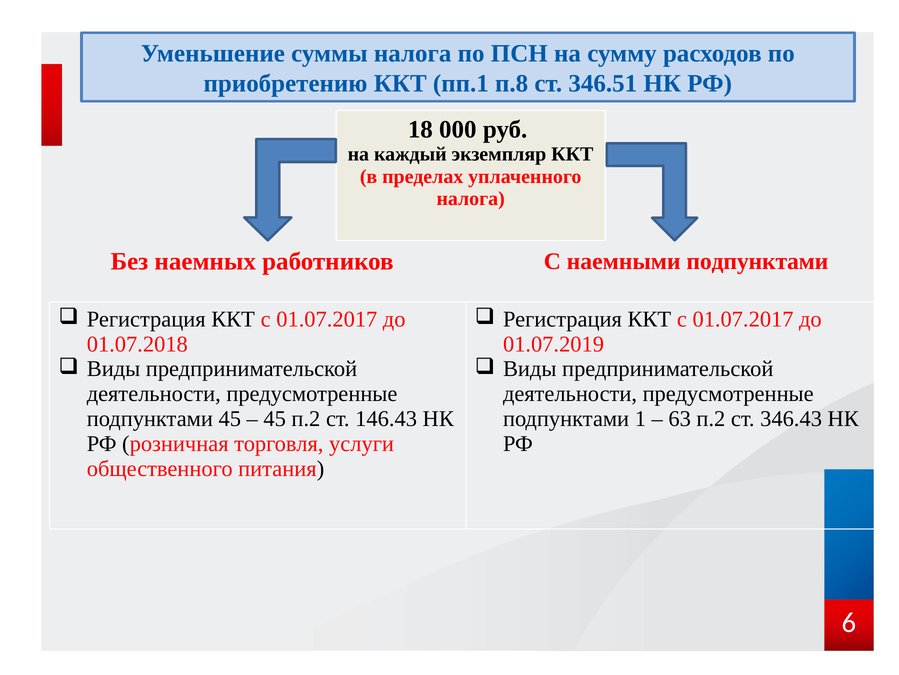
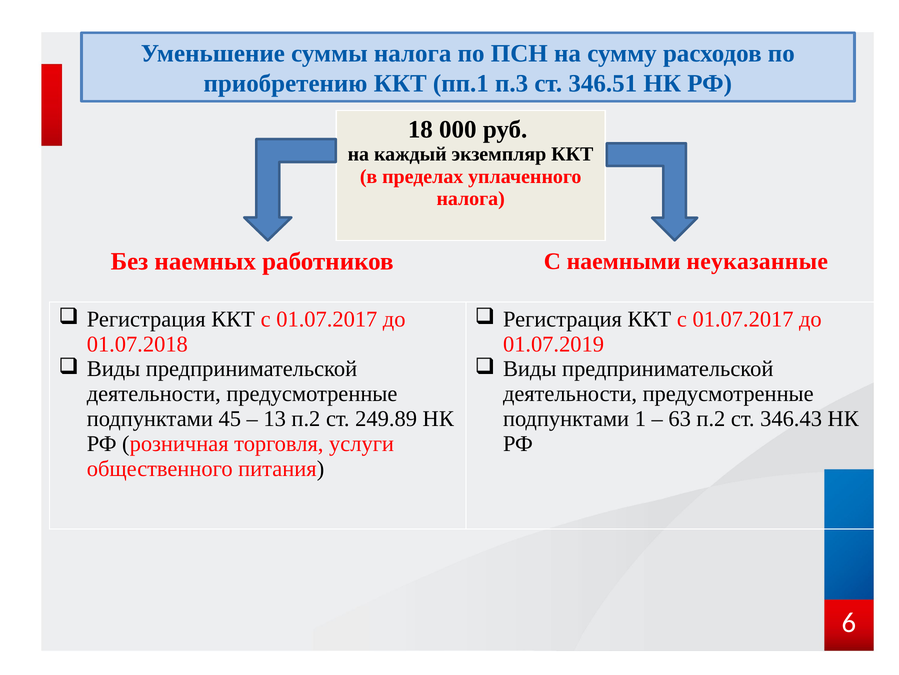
п.8: п.8 -> п.3 (512, 84)
наемными подпунктами: подпунктами -> неуказанные (757, 261)
45: 45 -> 13 (275, 418)
146.43: 146.43 -> 249.89 (386, 418)
